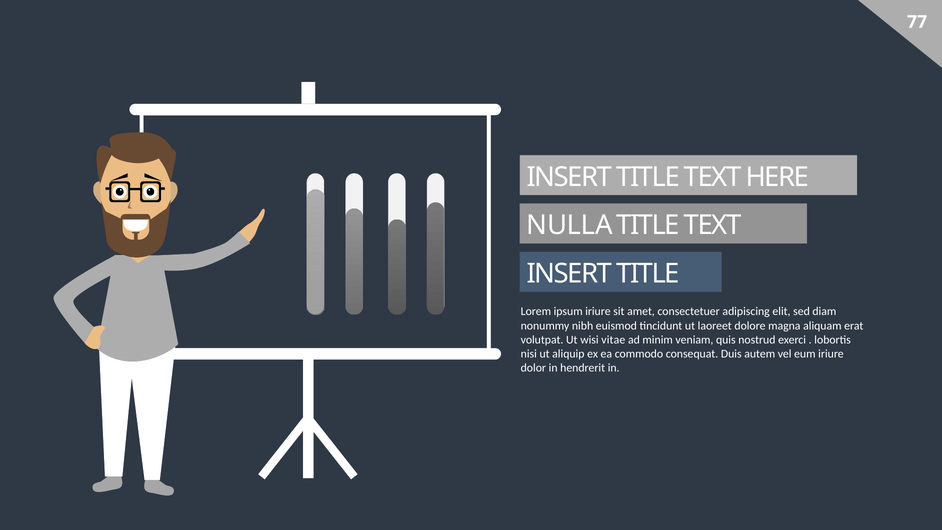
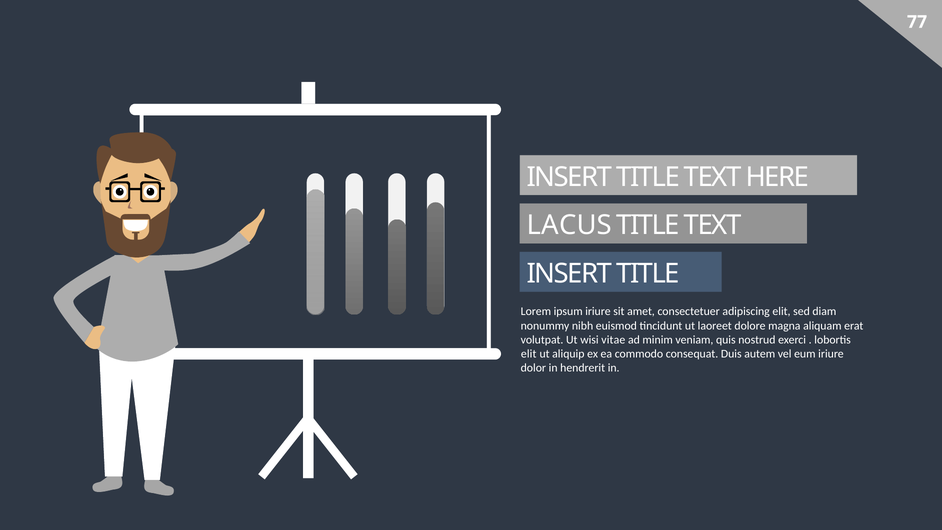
NULLA: NULLA -> LACUS (569, 225)
nisi: nisi -> elit (529, 354)
